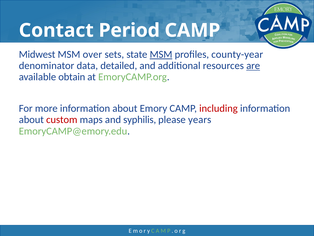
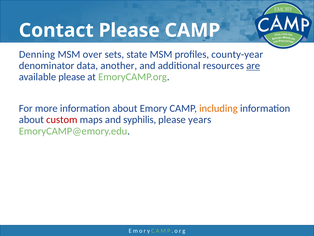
Contact Period: Period -> Please (129, 30)
Midwest: Midwest -> Denning (37, 54)
MSM underline: present -> none (161, 54)
detailed: detailed -> another (119, 66)
available obtain: obtain -> please (72, 77)
including colour: red -> orange (218, 108)
